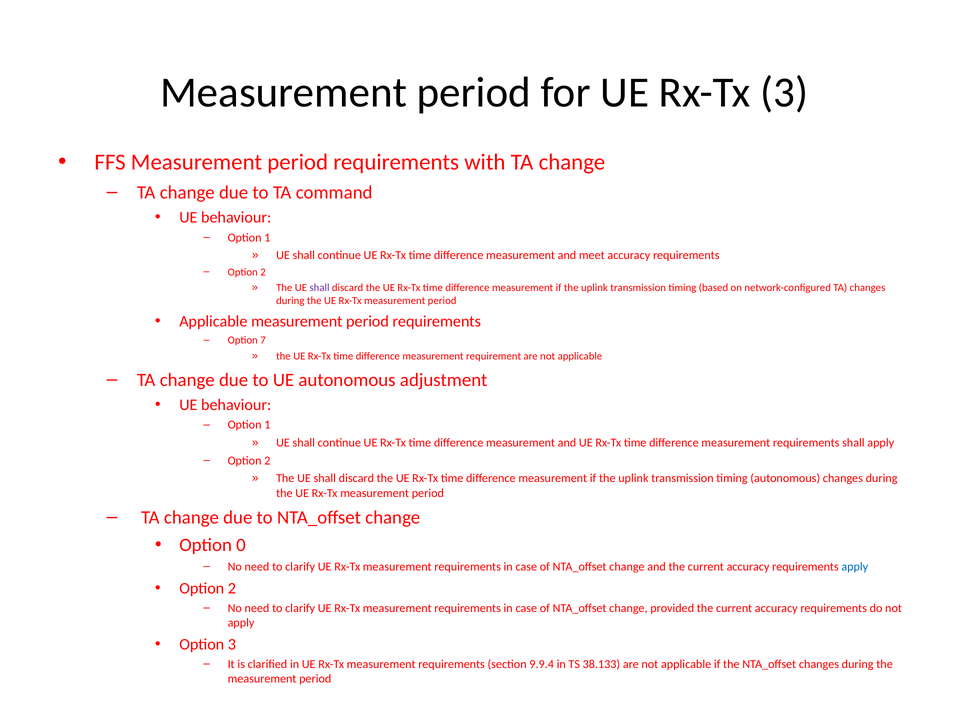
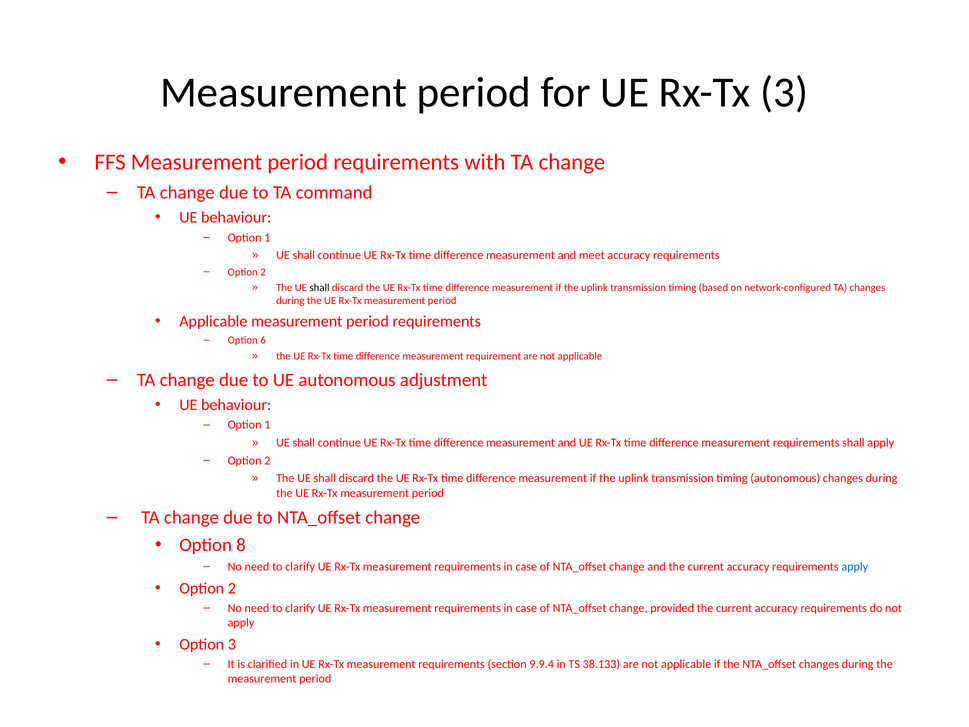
shall colour: purple -> black (320, 288)
7: 7 -> 6 (263, 340)
0: 0 -> 8 (241, 545)
